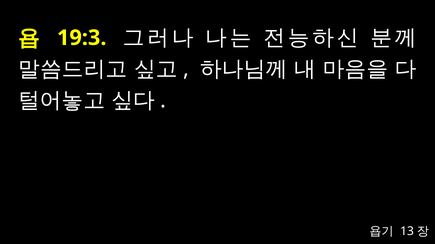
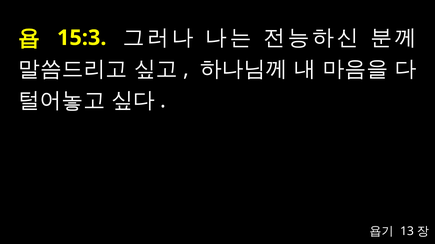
19:3: 19:3 -> 15:3 (82, 38)
